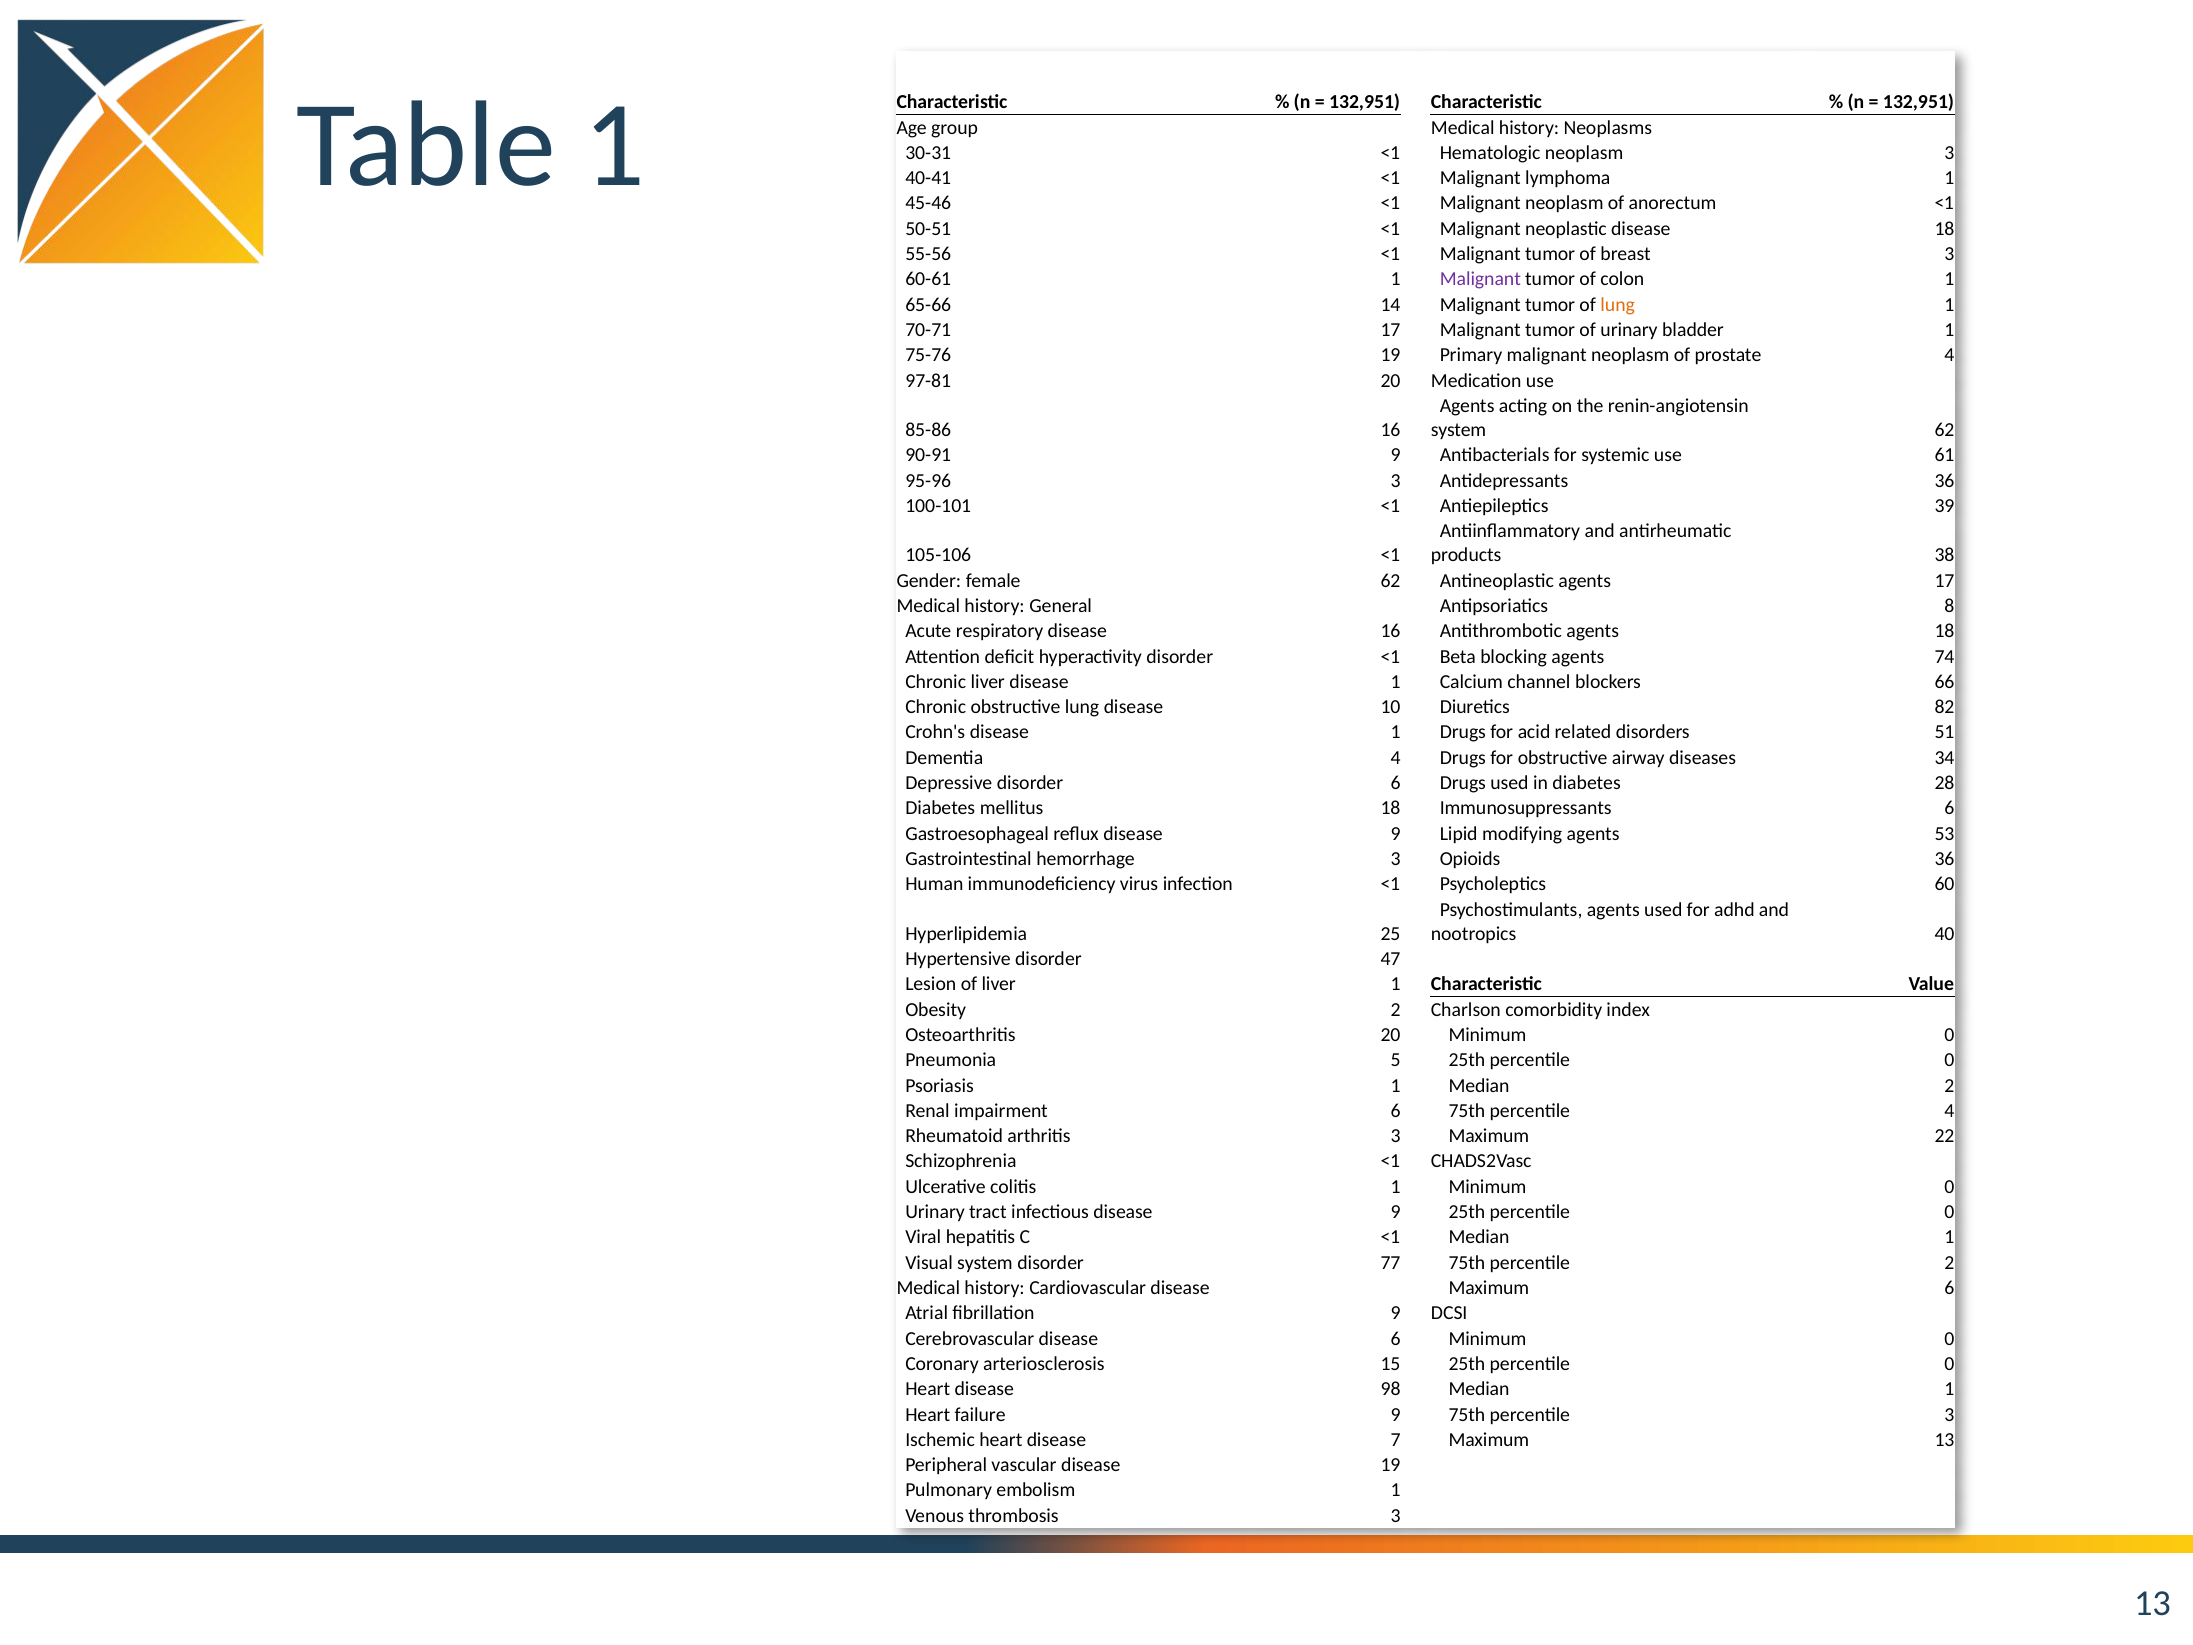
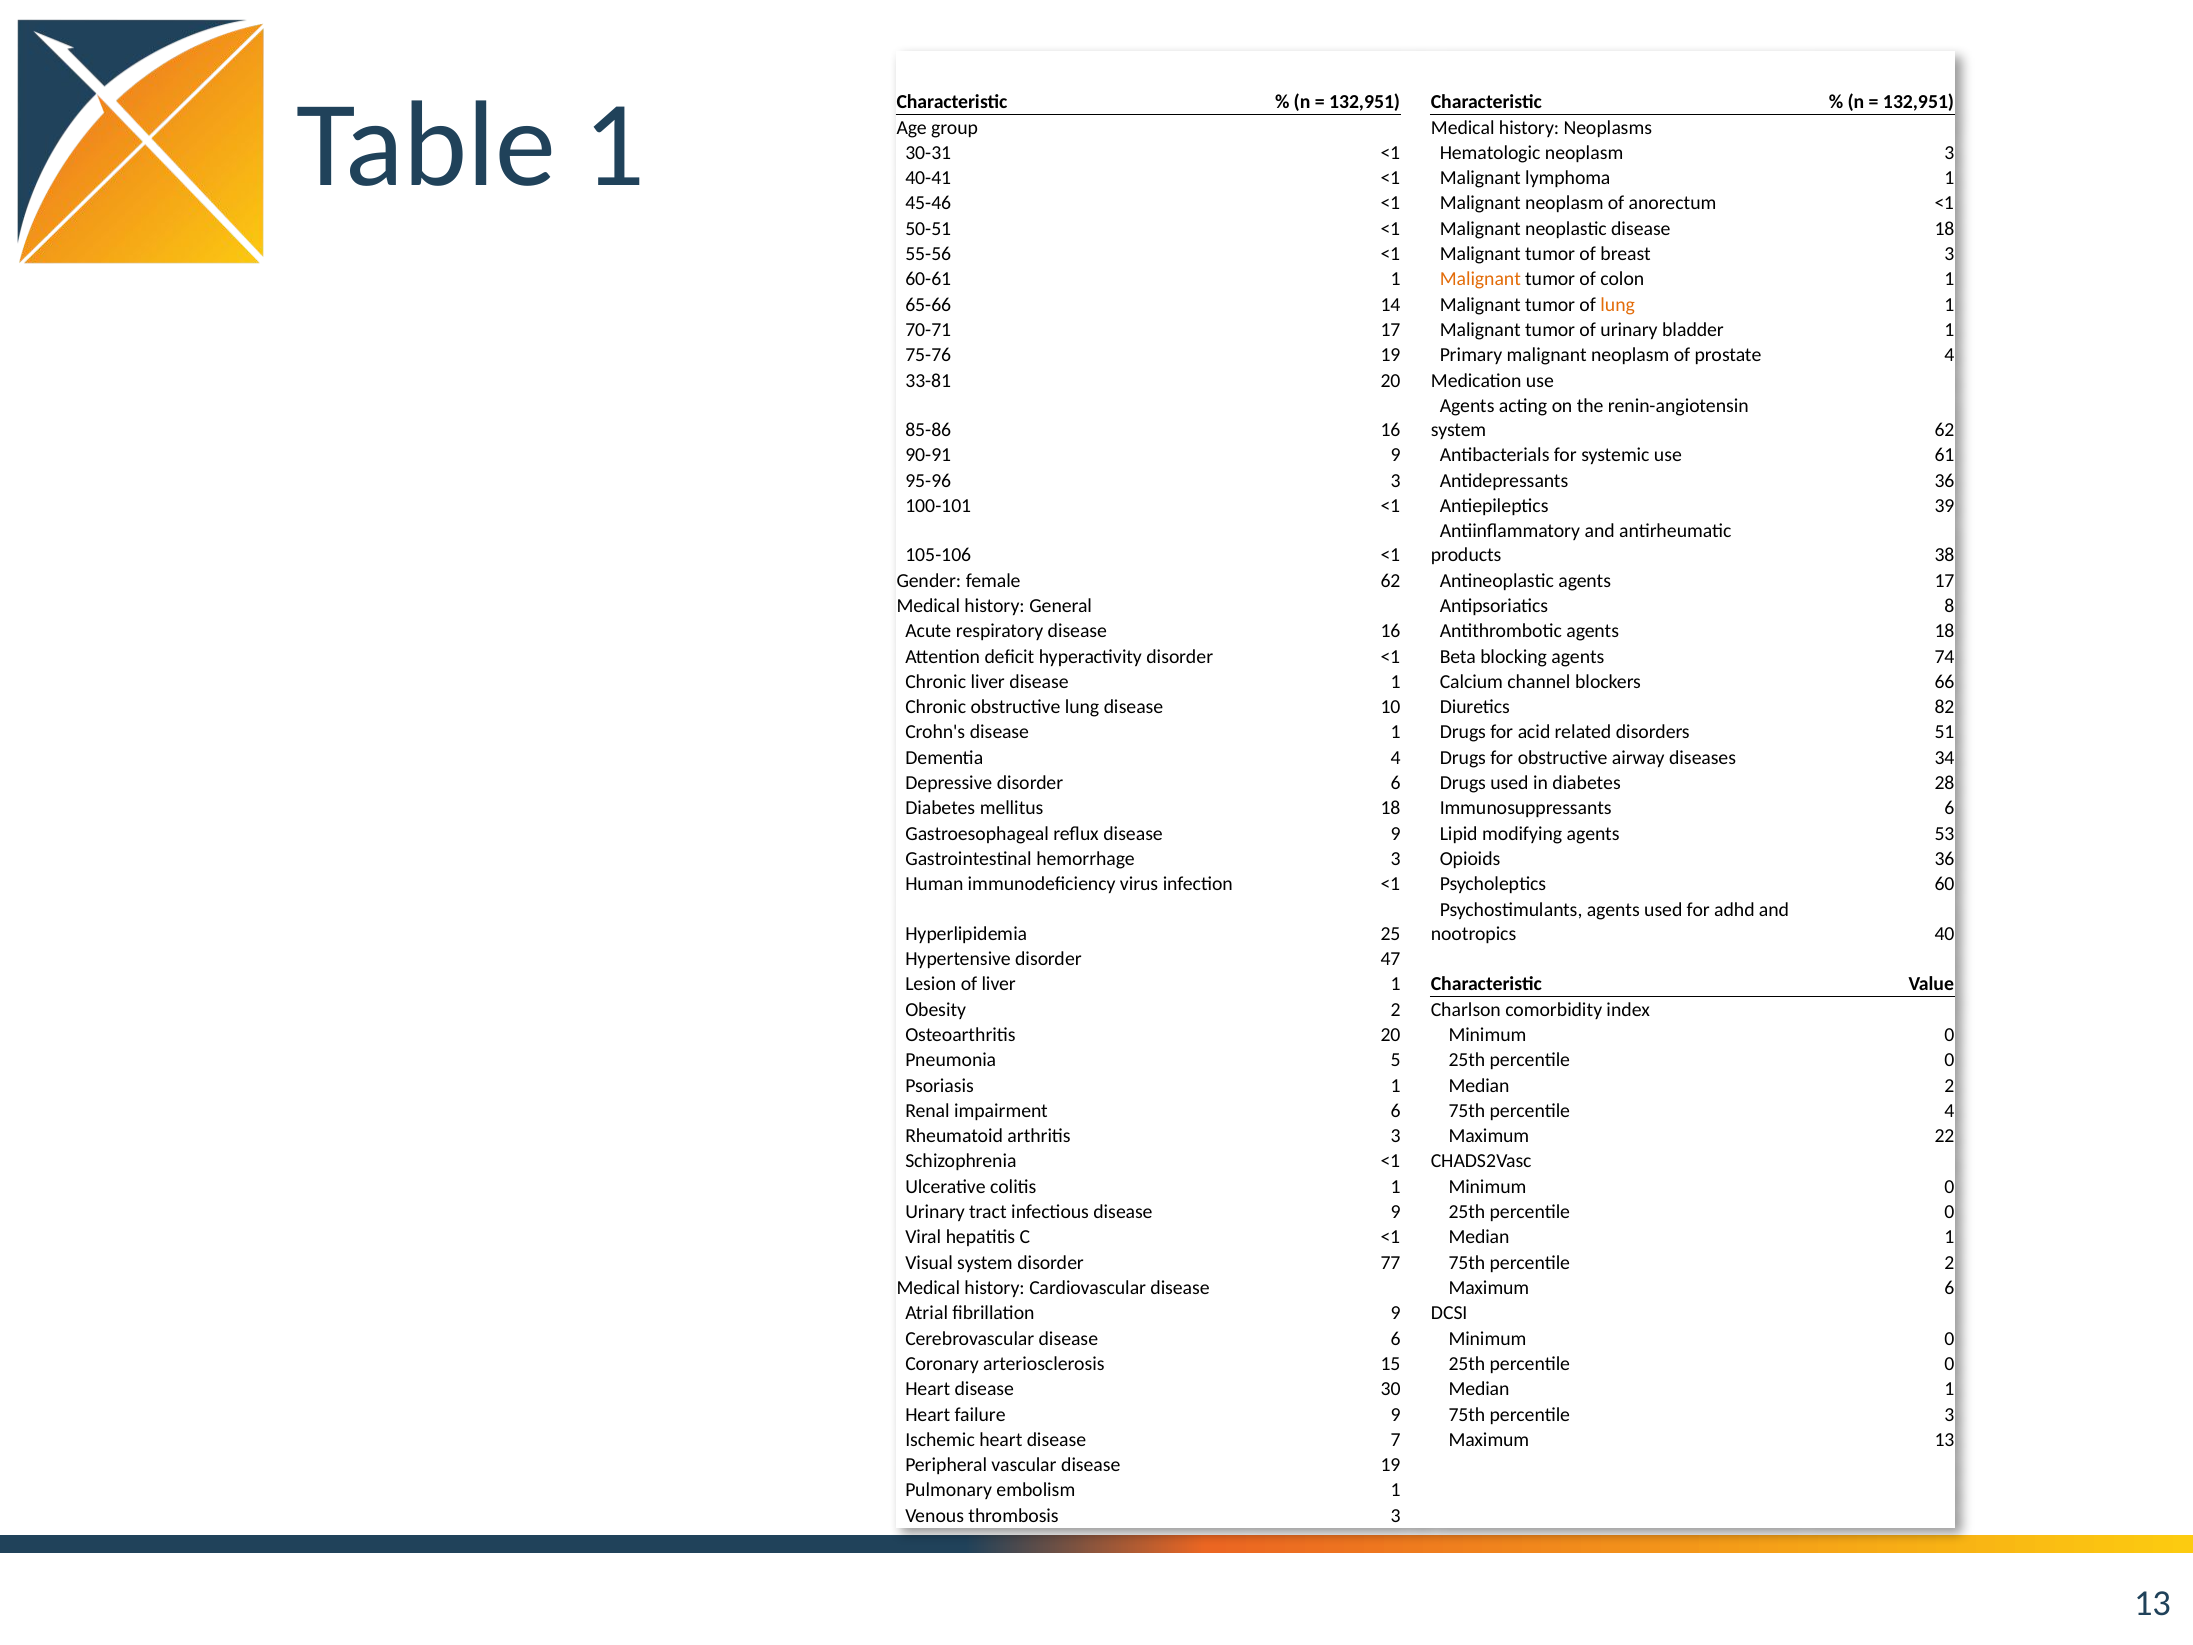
Malignant colour: purple -> orange (1480, 279)
97-81: 97-81 -> 33-81 (928, 380)
98: 98 -> 30 (1391, 1389)
